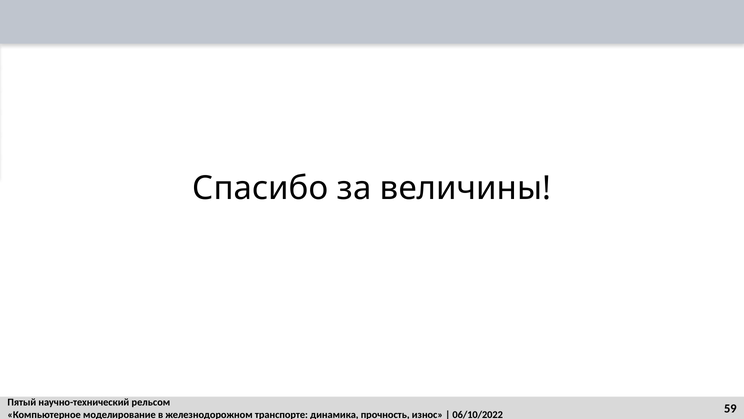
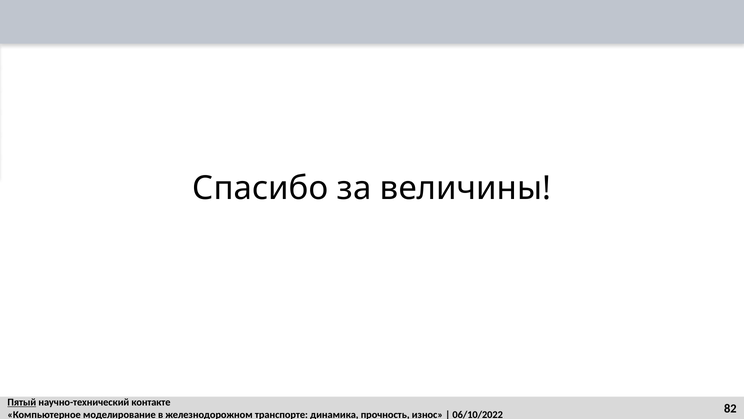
Пятый underline: none -> present (22, 402)
рельсом: рельсом -> контакте (151, 402)
59: 59 -> 82 (730, 408)
